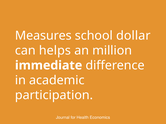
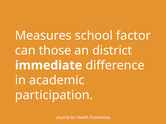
dollar: dollar -> factor (133, 36)
helps: helps -> those (55, 51)
million: million -> district (112, 51)
